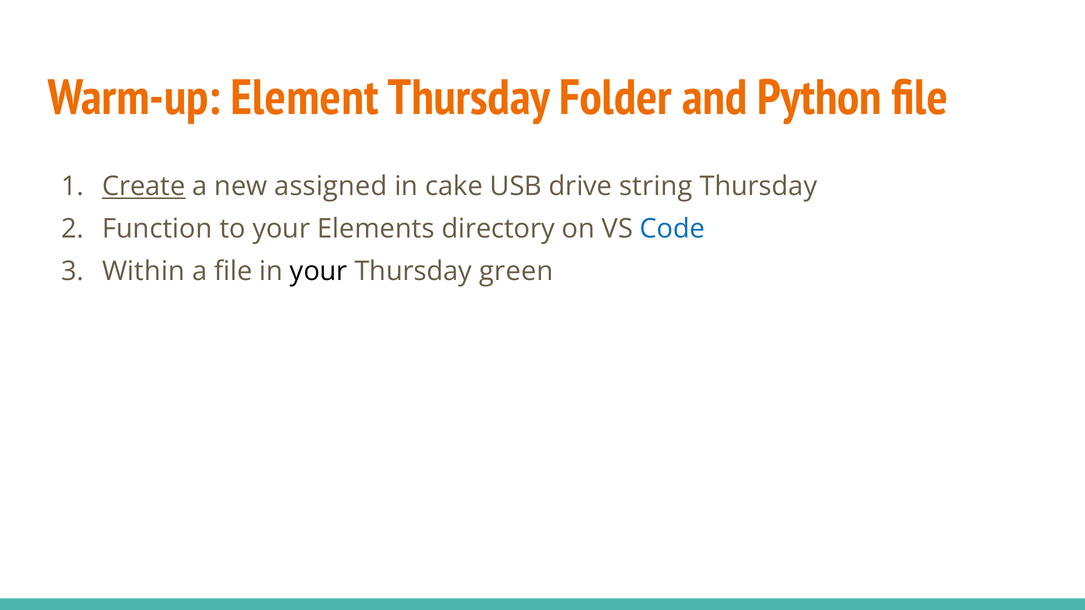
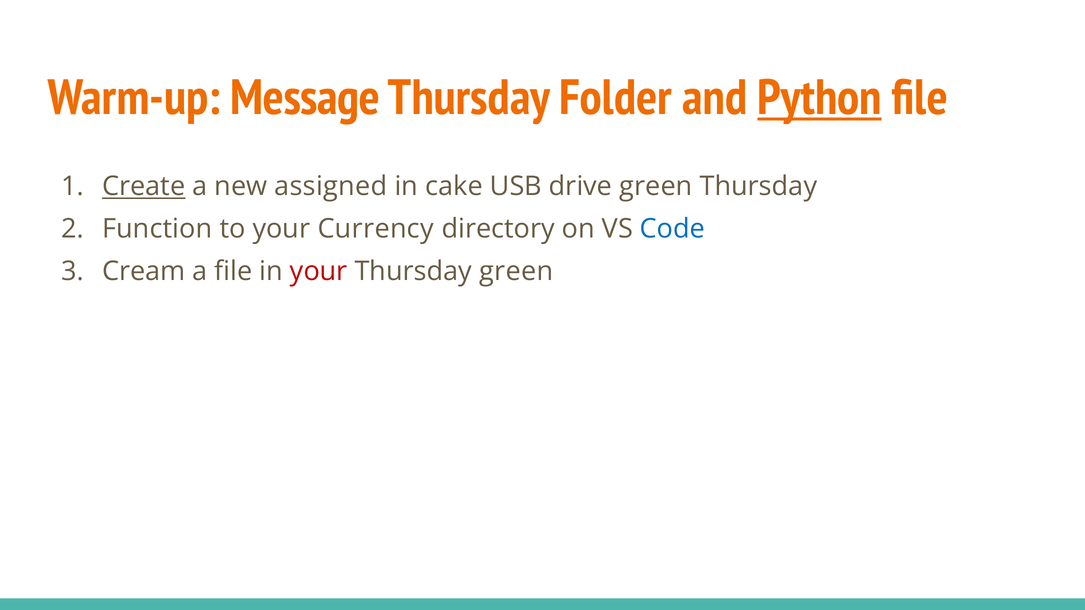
Element: Element -> Message (305, 98)
Python underline: none -> present (819, 98)
drive string: string -> green (656, 187)
Elements: Elements -> Currency (376, 229)
Within: Within -> Cream (144, 271)
your colour: black -> red (319, 271)
